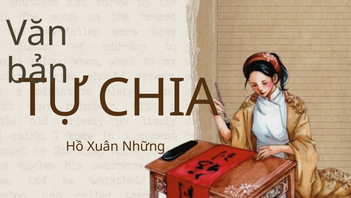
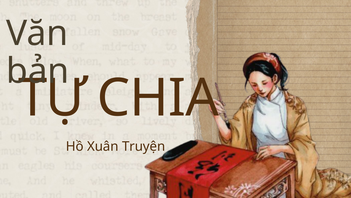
Những: Những -> Truyện (144, 146)
